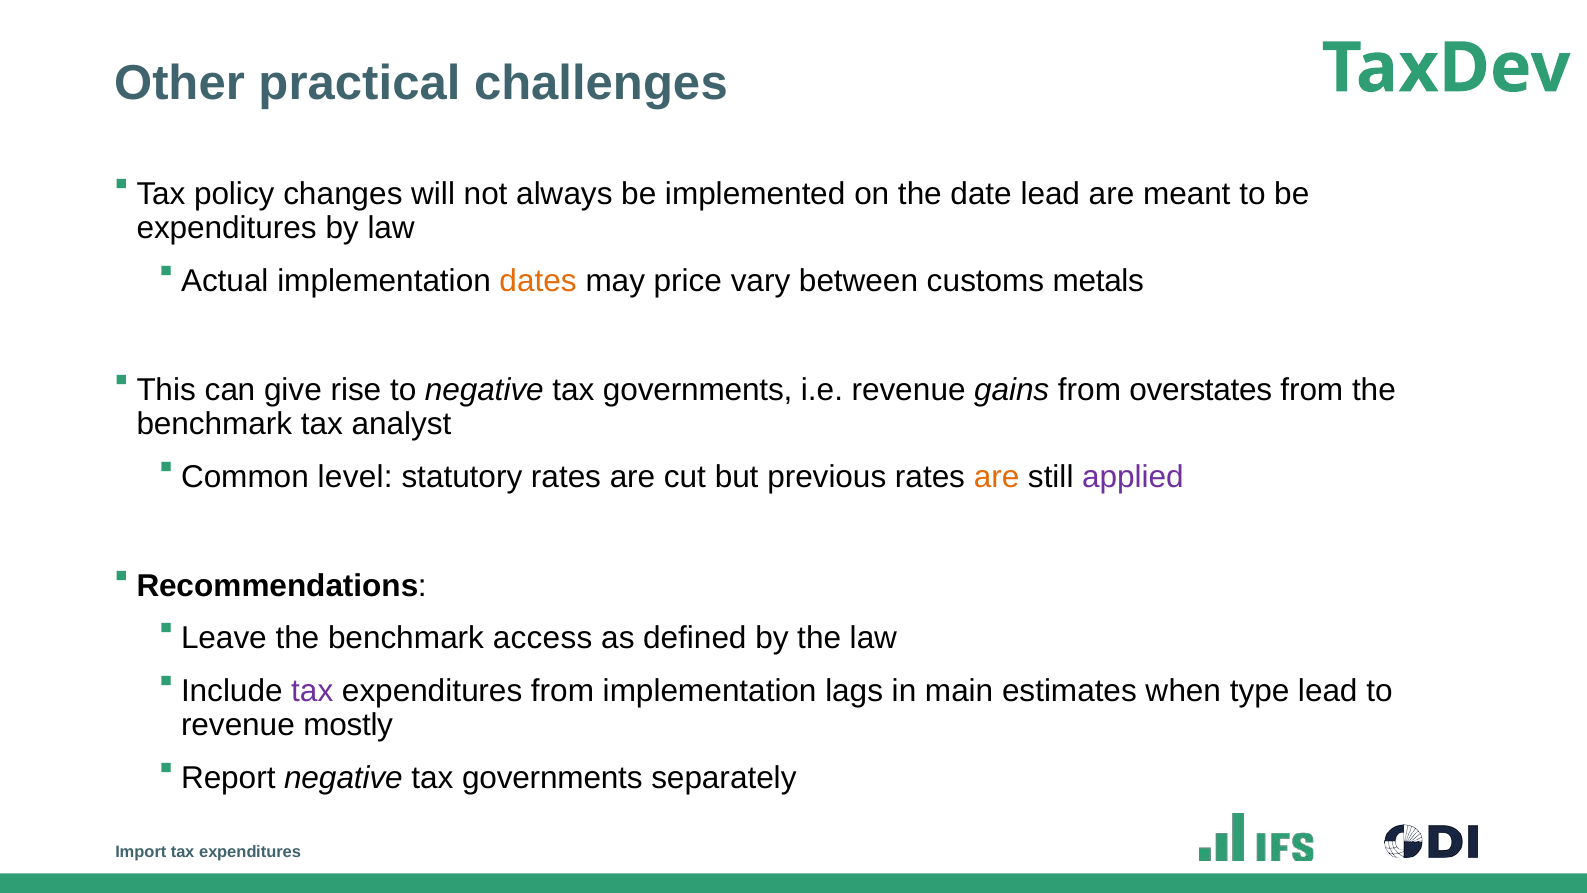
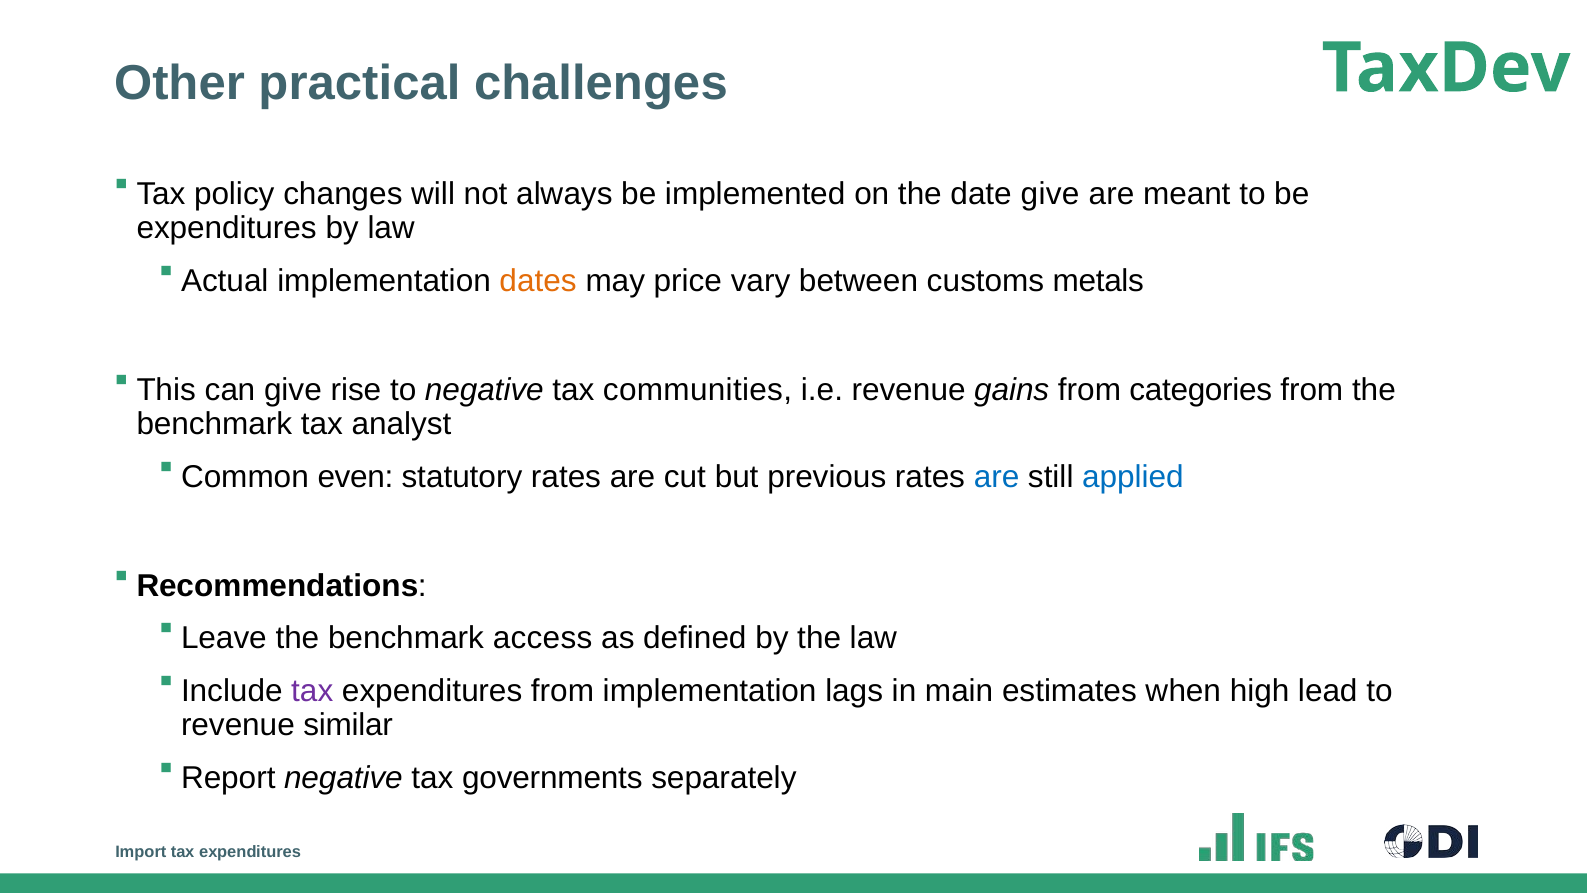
date lead: lead -> give (1050, 194)
to negative tax governments: governments -> communities (697, 390)
overstates: overstates -> categories (1201, 390)
level: level -> even (355, 477)
are colour: orange -> blue (997, 477)
applied colour: purple -> blue (1133, 477)
type: type -> high (1260, 691)
mostly: mostly -> similar (348, 725)
